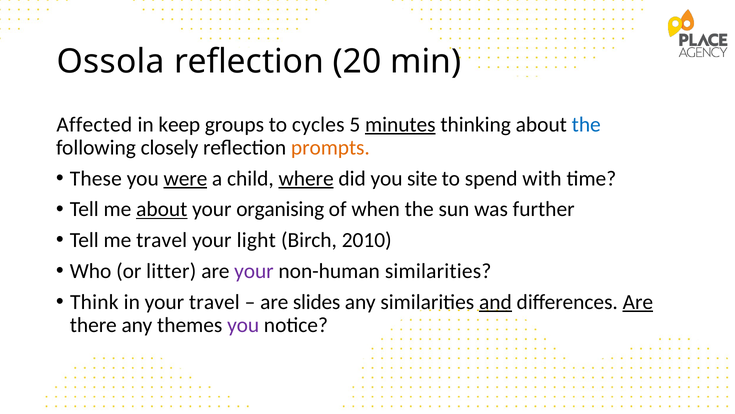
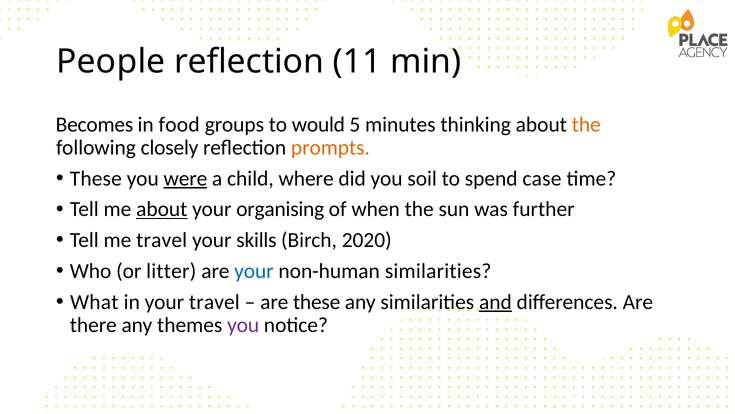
Ossola: Ossola -> People (111, 62)
20: 20 -> 11 (357, 62)
Affected: Affected -> Becomes (95, 124)
keep: keep -> food (179, 124)
cycles: cycles -> would (318, 124)
minutes underline: present -> none (400, 124)
the colour: blue -> orange (586, 124)
where underline: present -> none (306, 178)
site: site -> soil (422, 178)
with: with -> case (542, 178)
light: light -> skills (256, 240)
2010: 2010 -> 2020 (367, 240)
your colour: purple -> blue (254, 271)
Think: Think -> What (94, 302)
are slides: slides -> these (317, 302)
Are underline: present -> none (638, 302)
